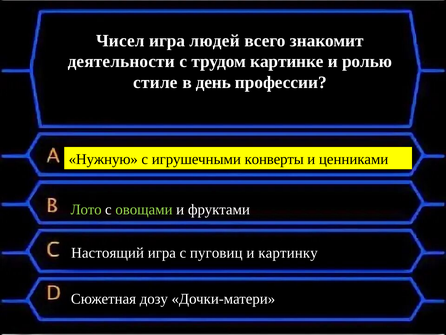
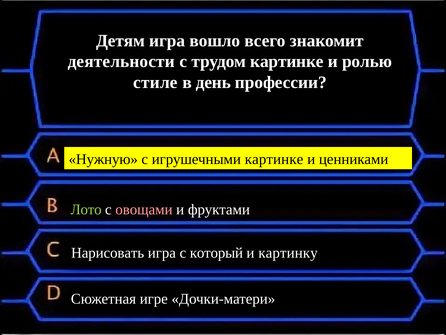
Чисел: Чисел -> Детям (121, 41)
людей: людей -> вошло (215, 41)
игрушечными конверты: конверты -> картинке (274, 159)
овощами colour: light green -> pink (144, 209)
Настоящий: Настоящий -> Нарисовать (108, 252)
пуговиц: пуговиц -> который (216, 252)
дозу: дозу -> игре (154, 298)
